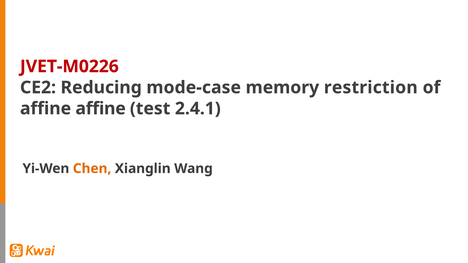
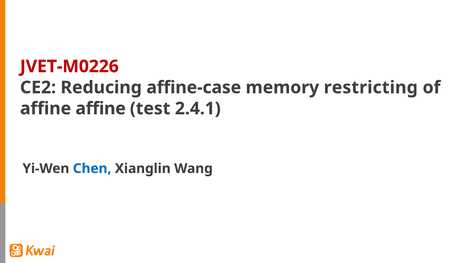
mode-case: mode-case -> affine-case (194, 88)
restriction: restriction -> restricting (371, 88)
Chen colour: orange -> blue (92, 169)
